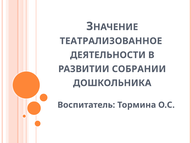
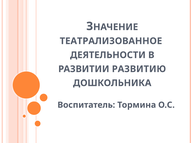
СОБРАНИИ: СОБРАНИИ -> РАЗВИТИЮ (139, 69)
